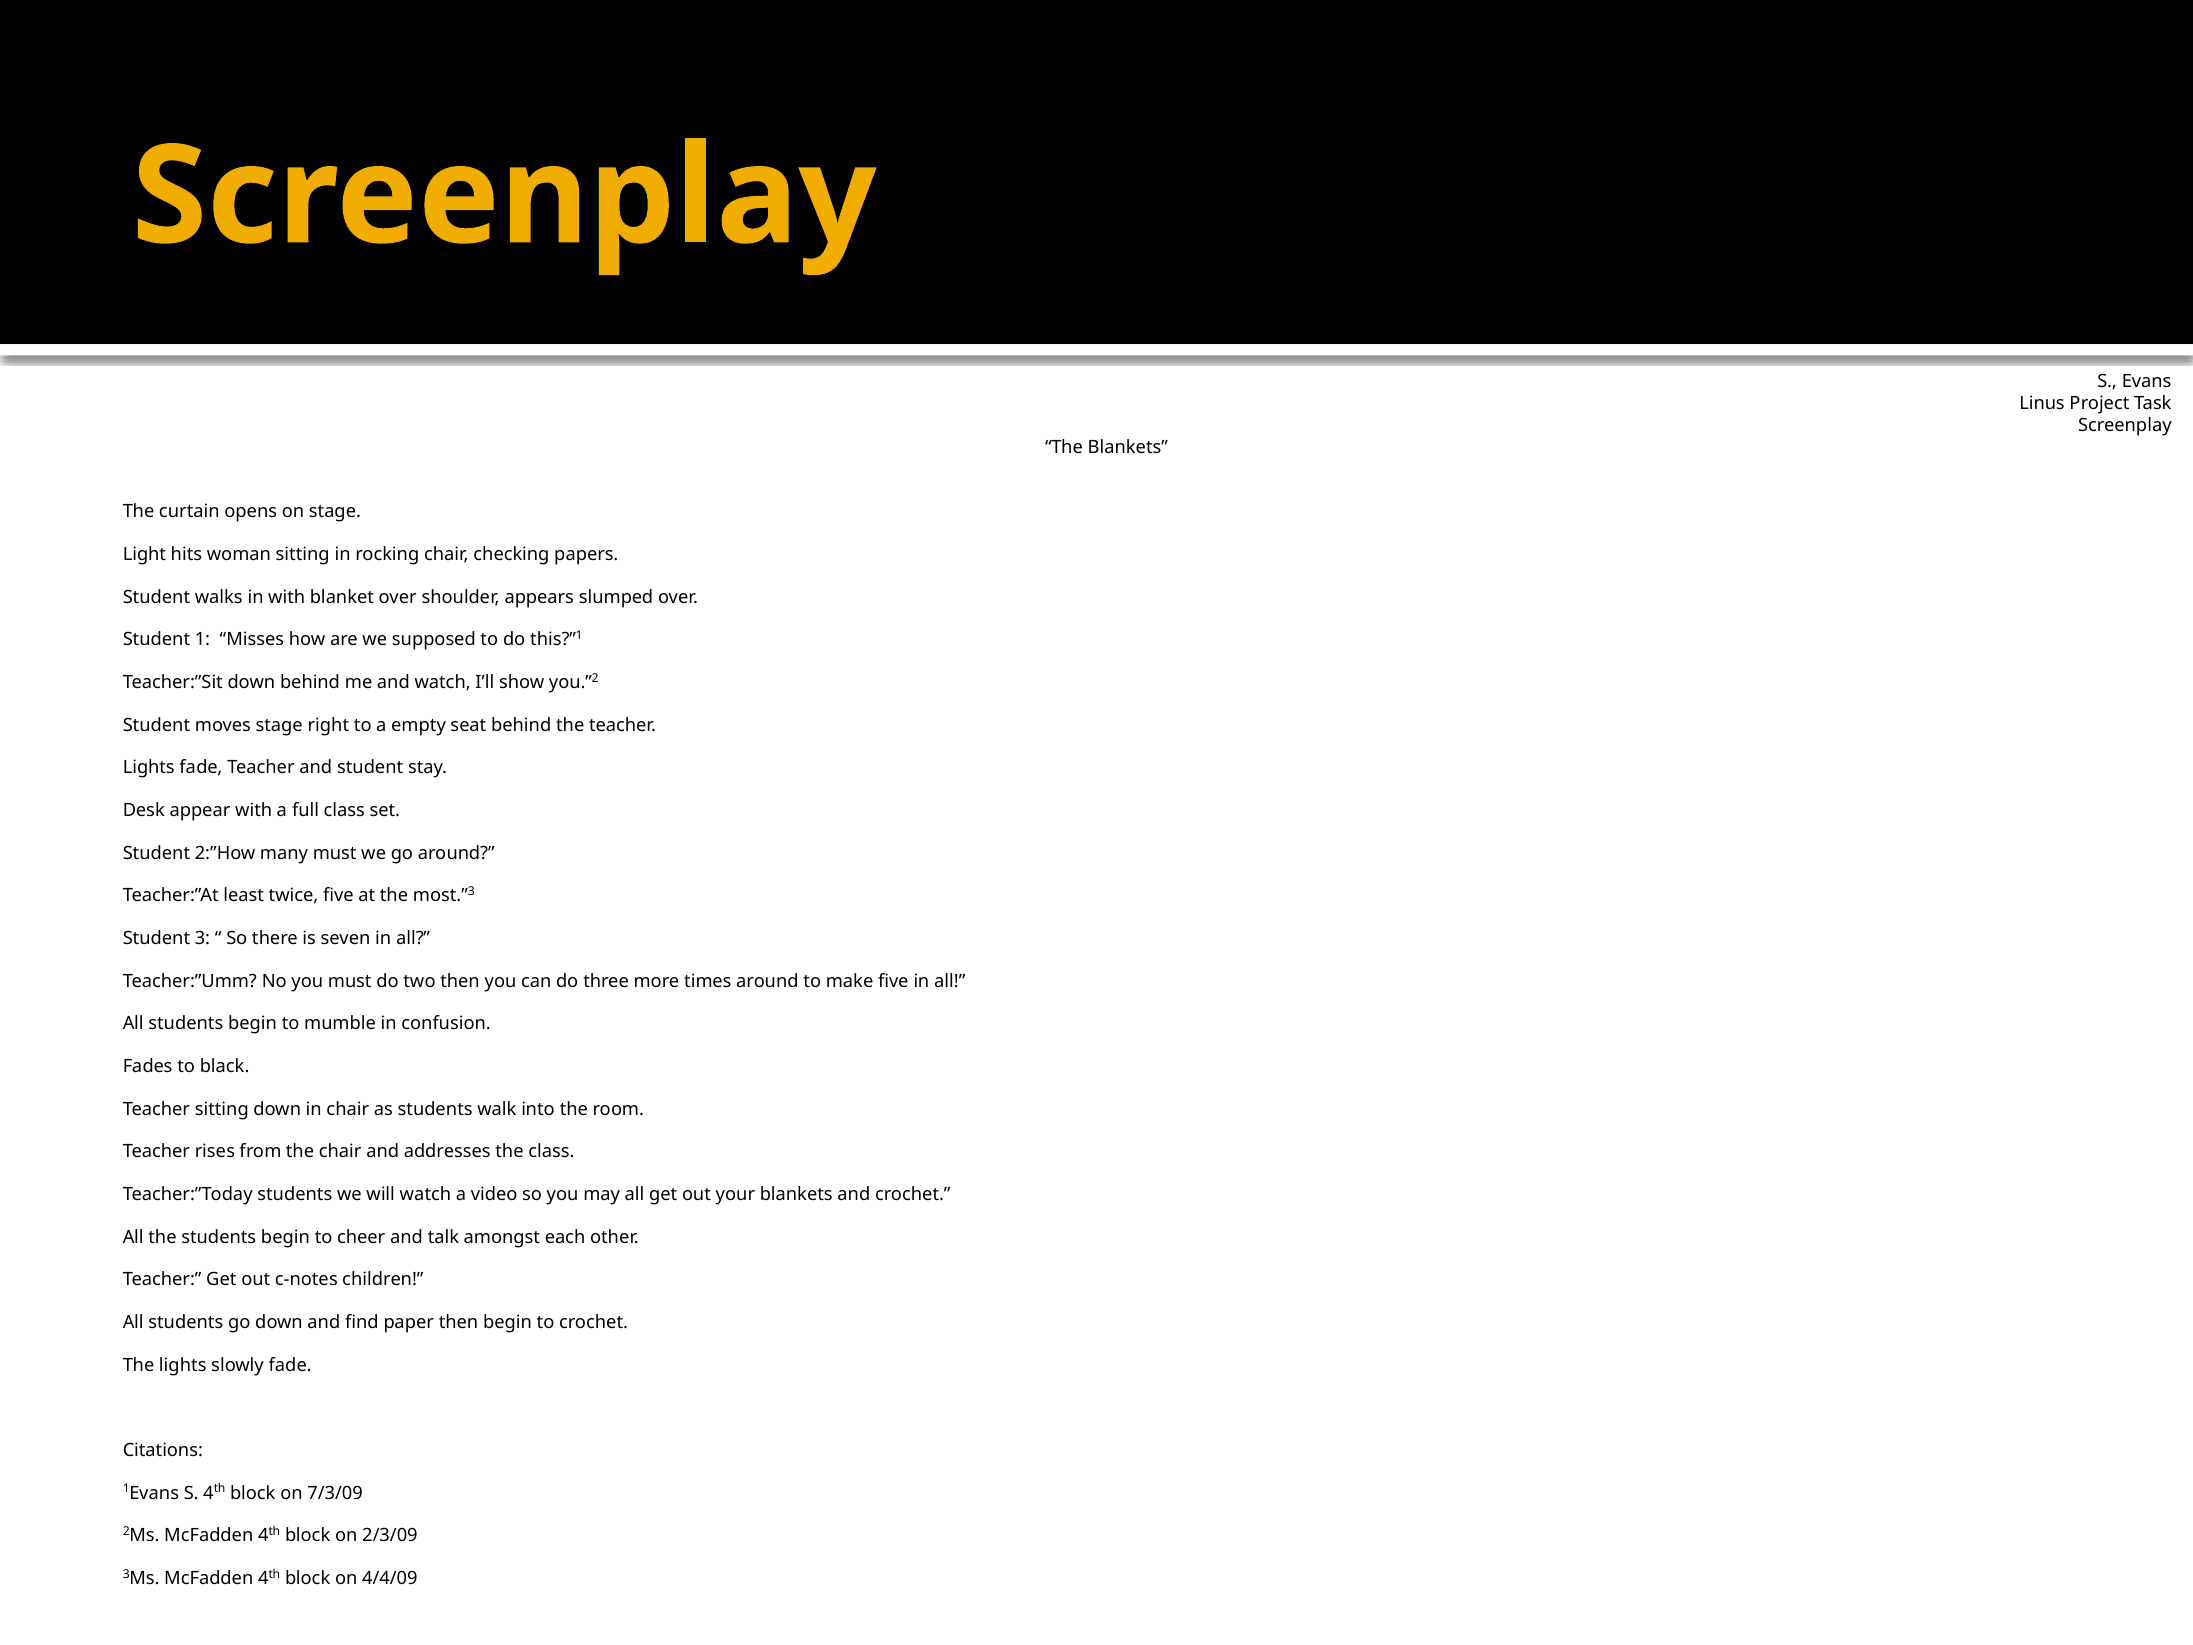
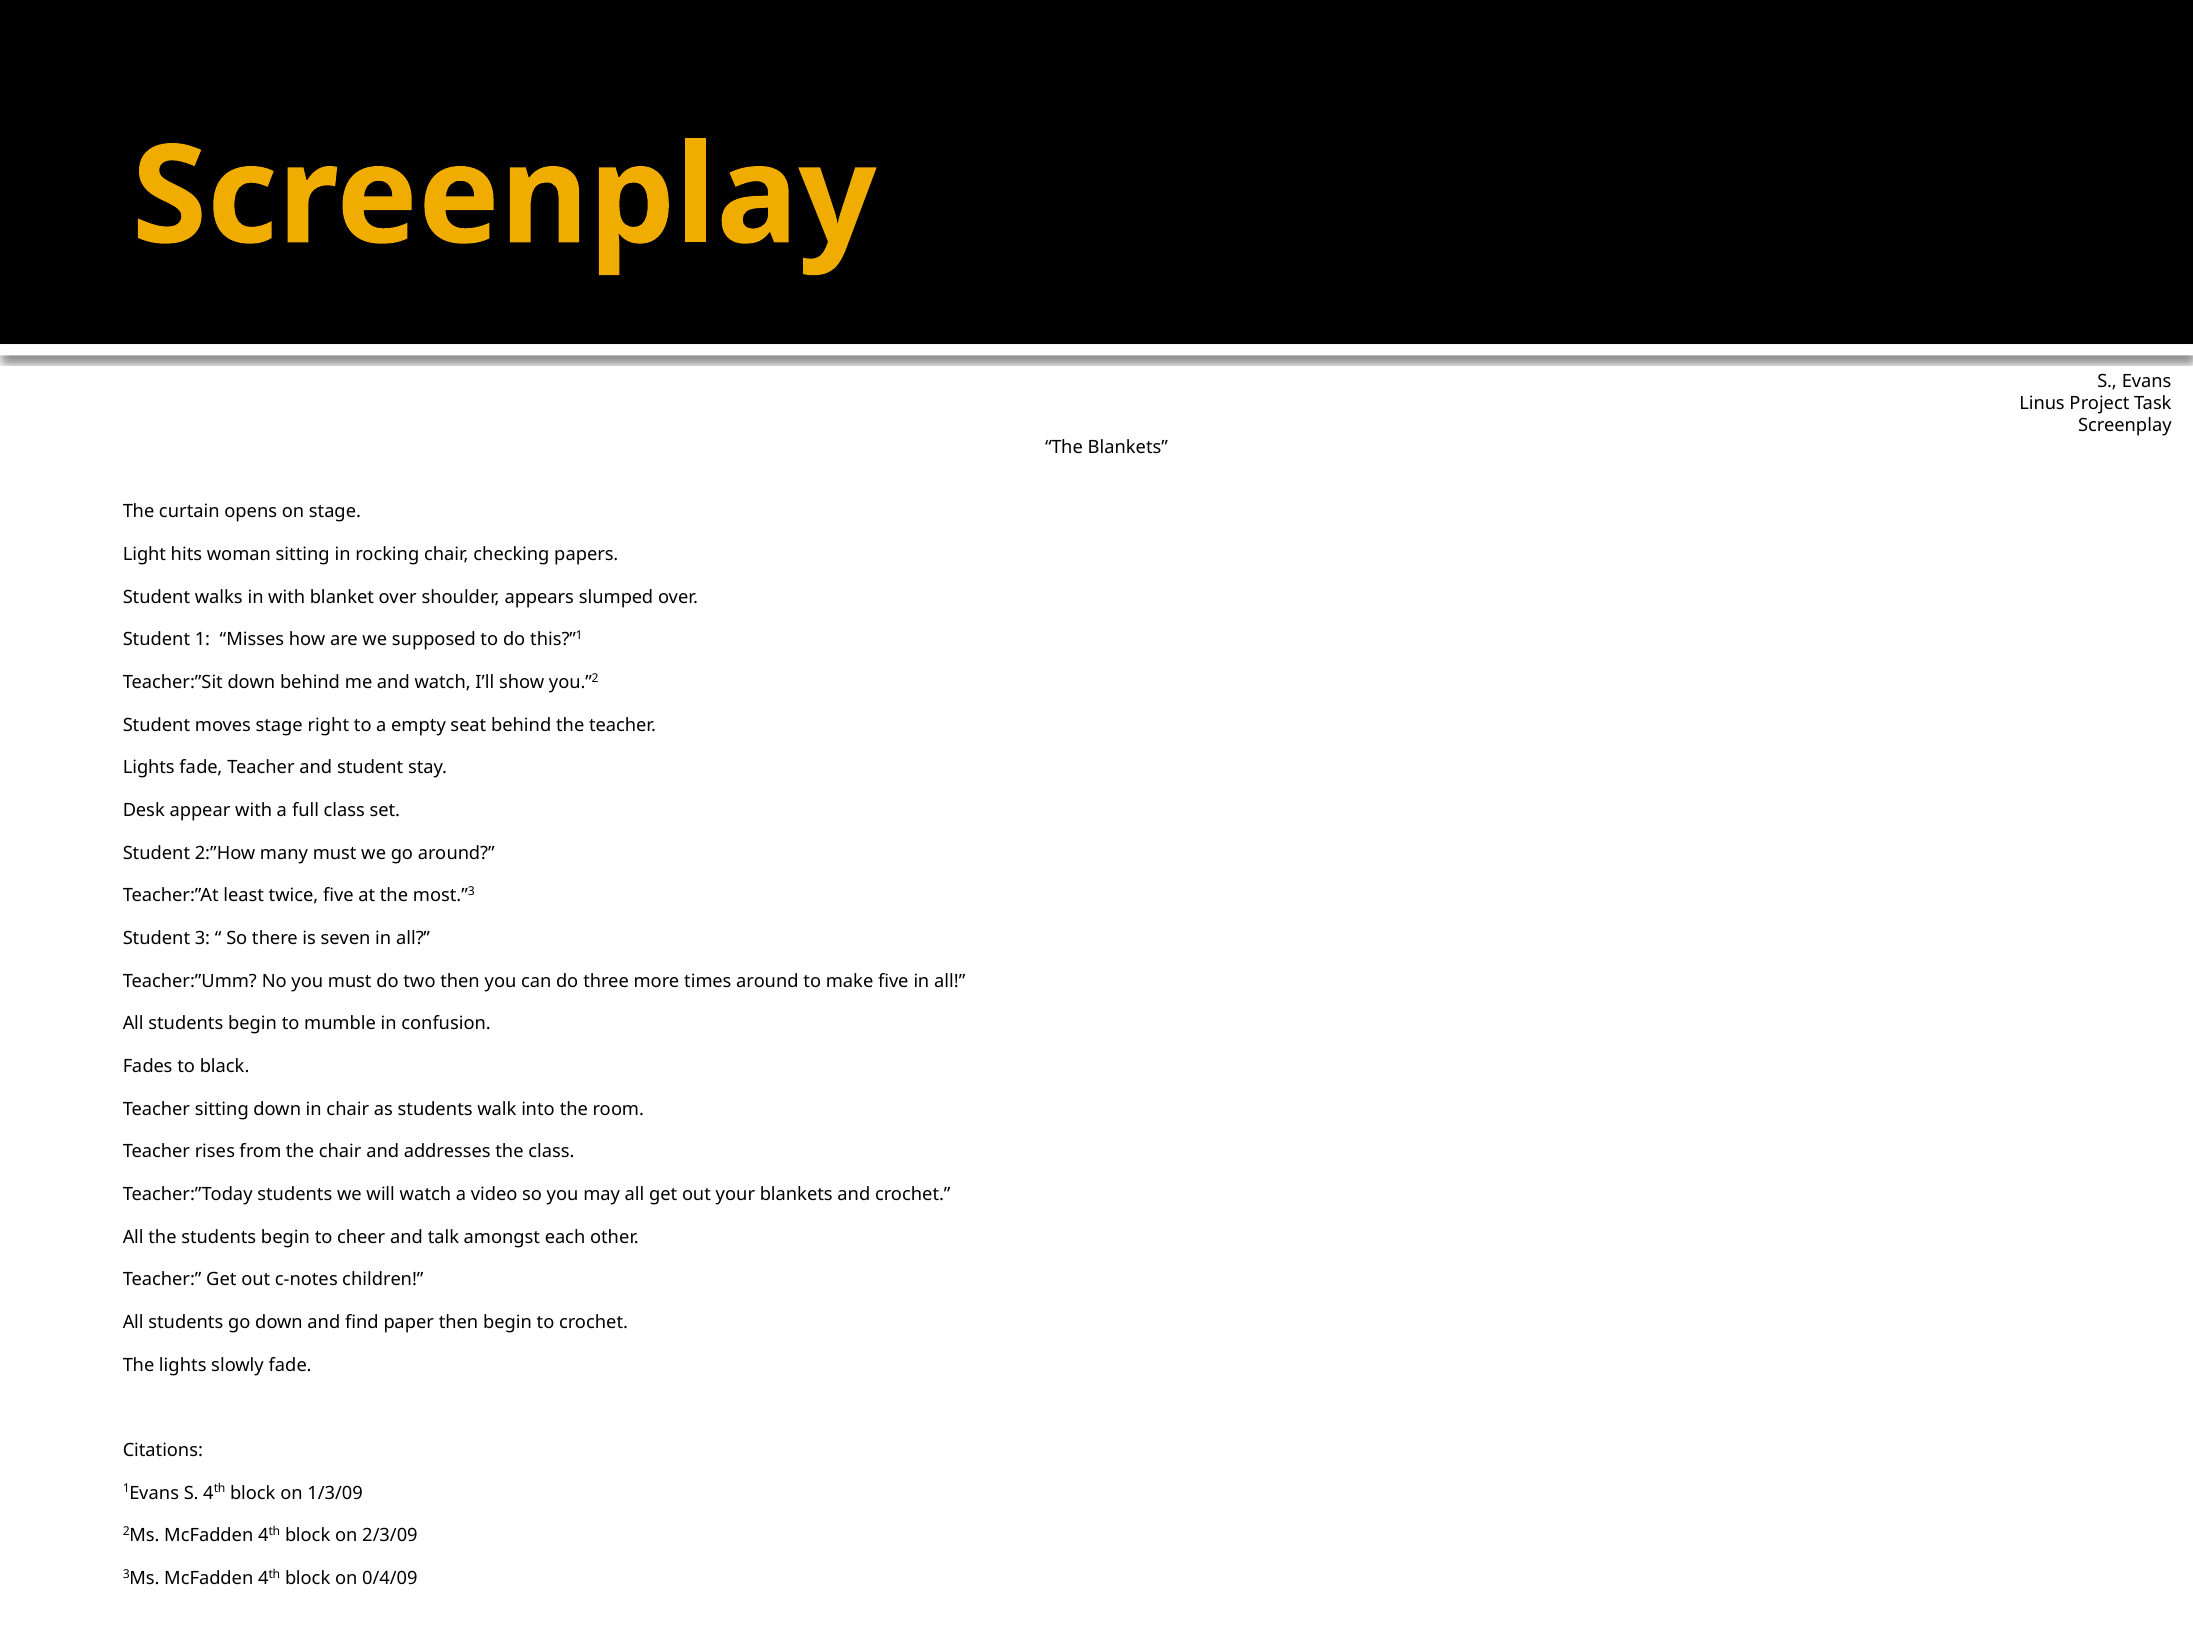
7/3/09: 7/3/09 -> 1/3/09 (335, 1493)
4/4/09: 4/4/09 -> 0/4/09 (390, 1578)
